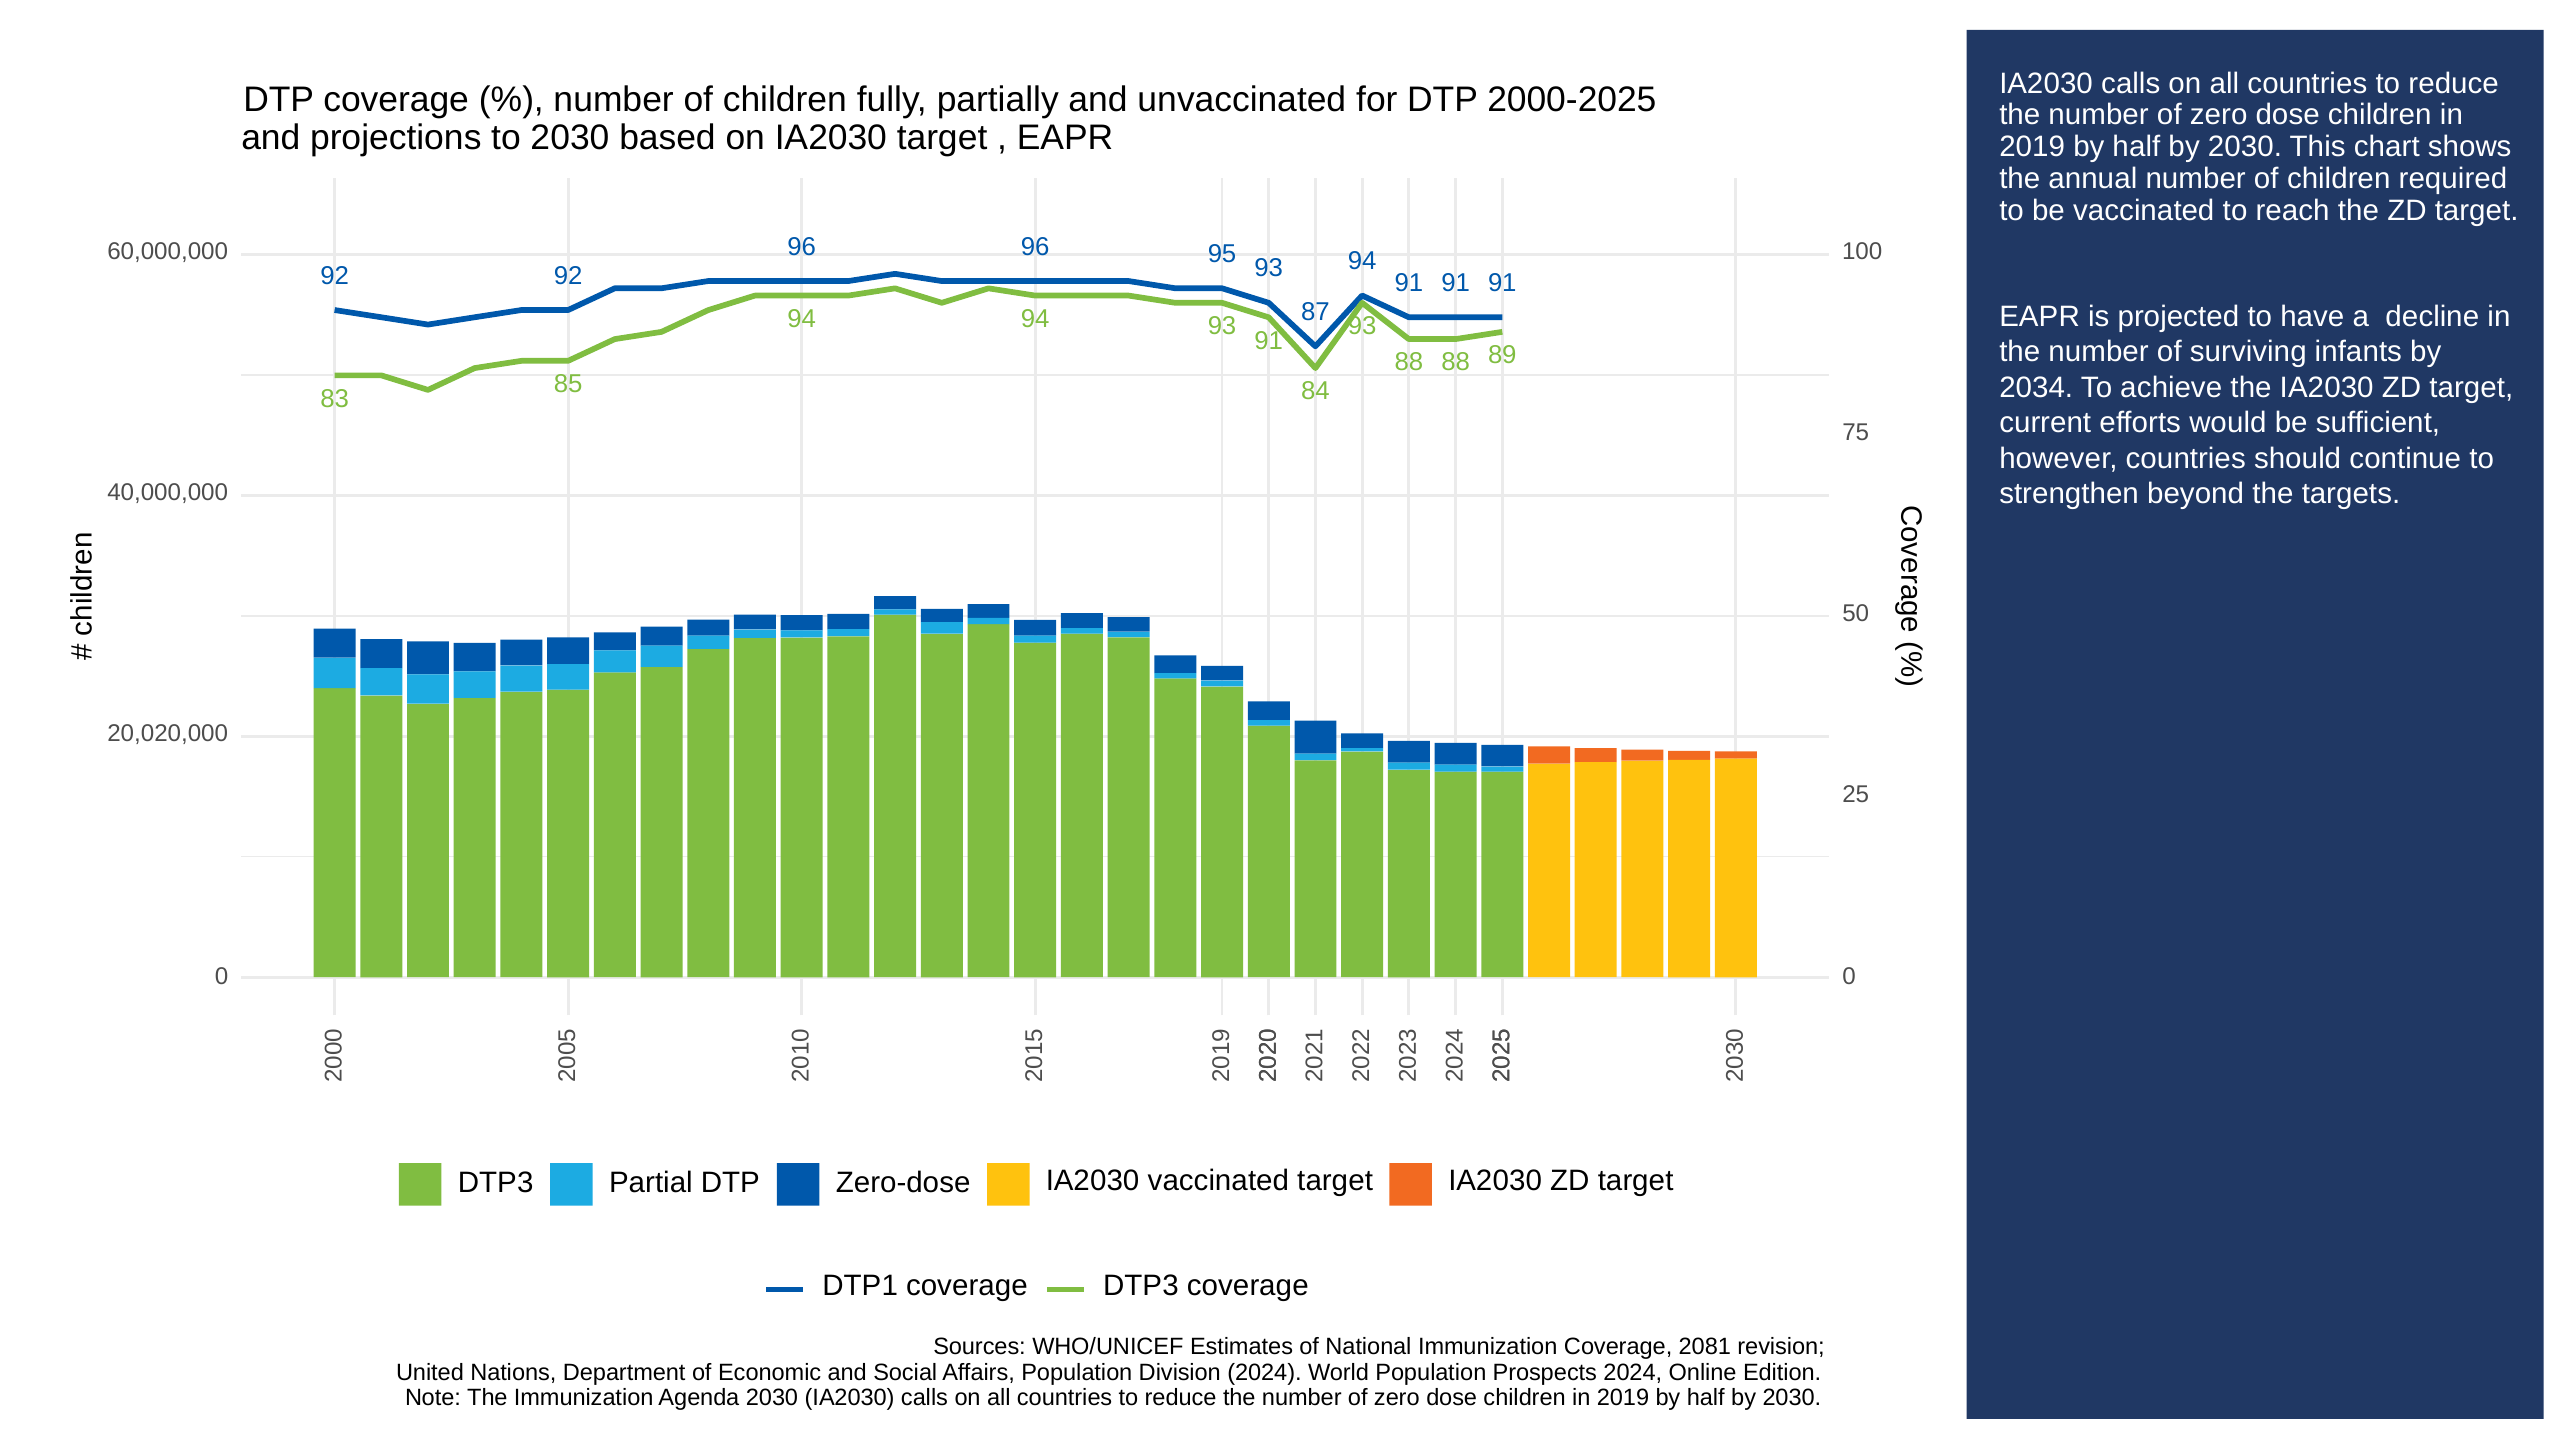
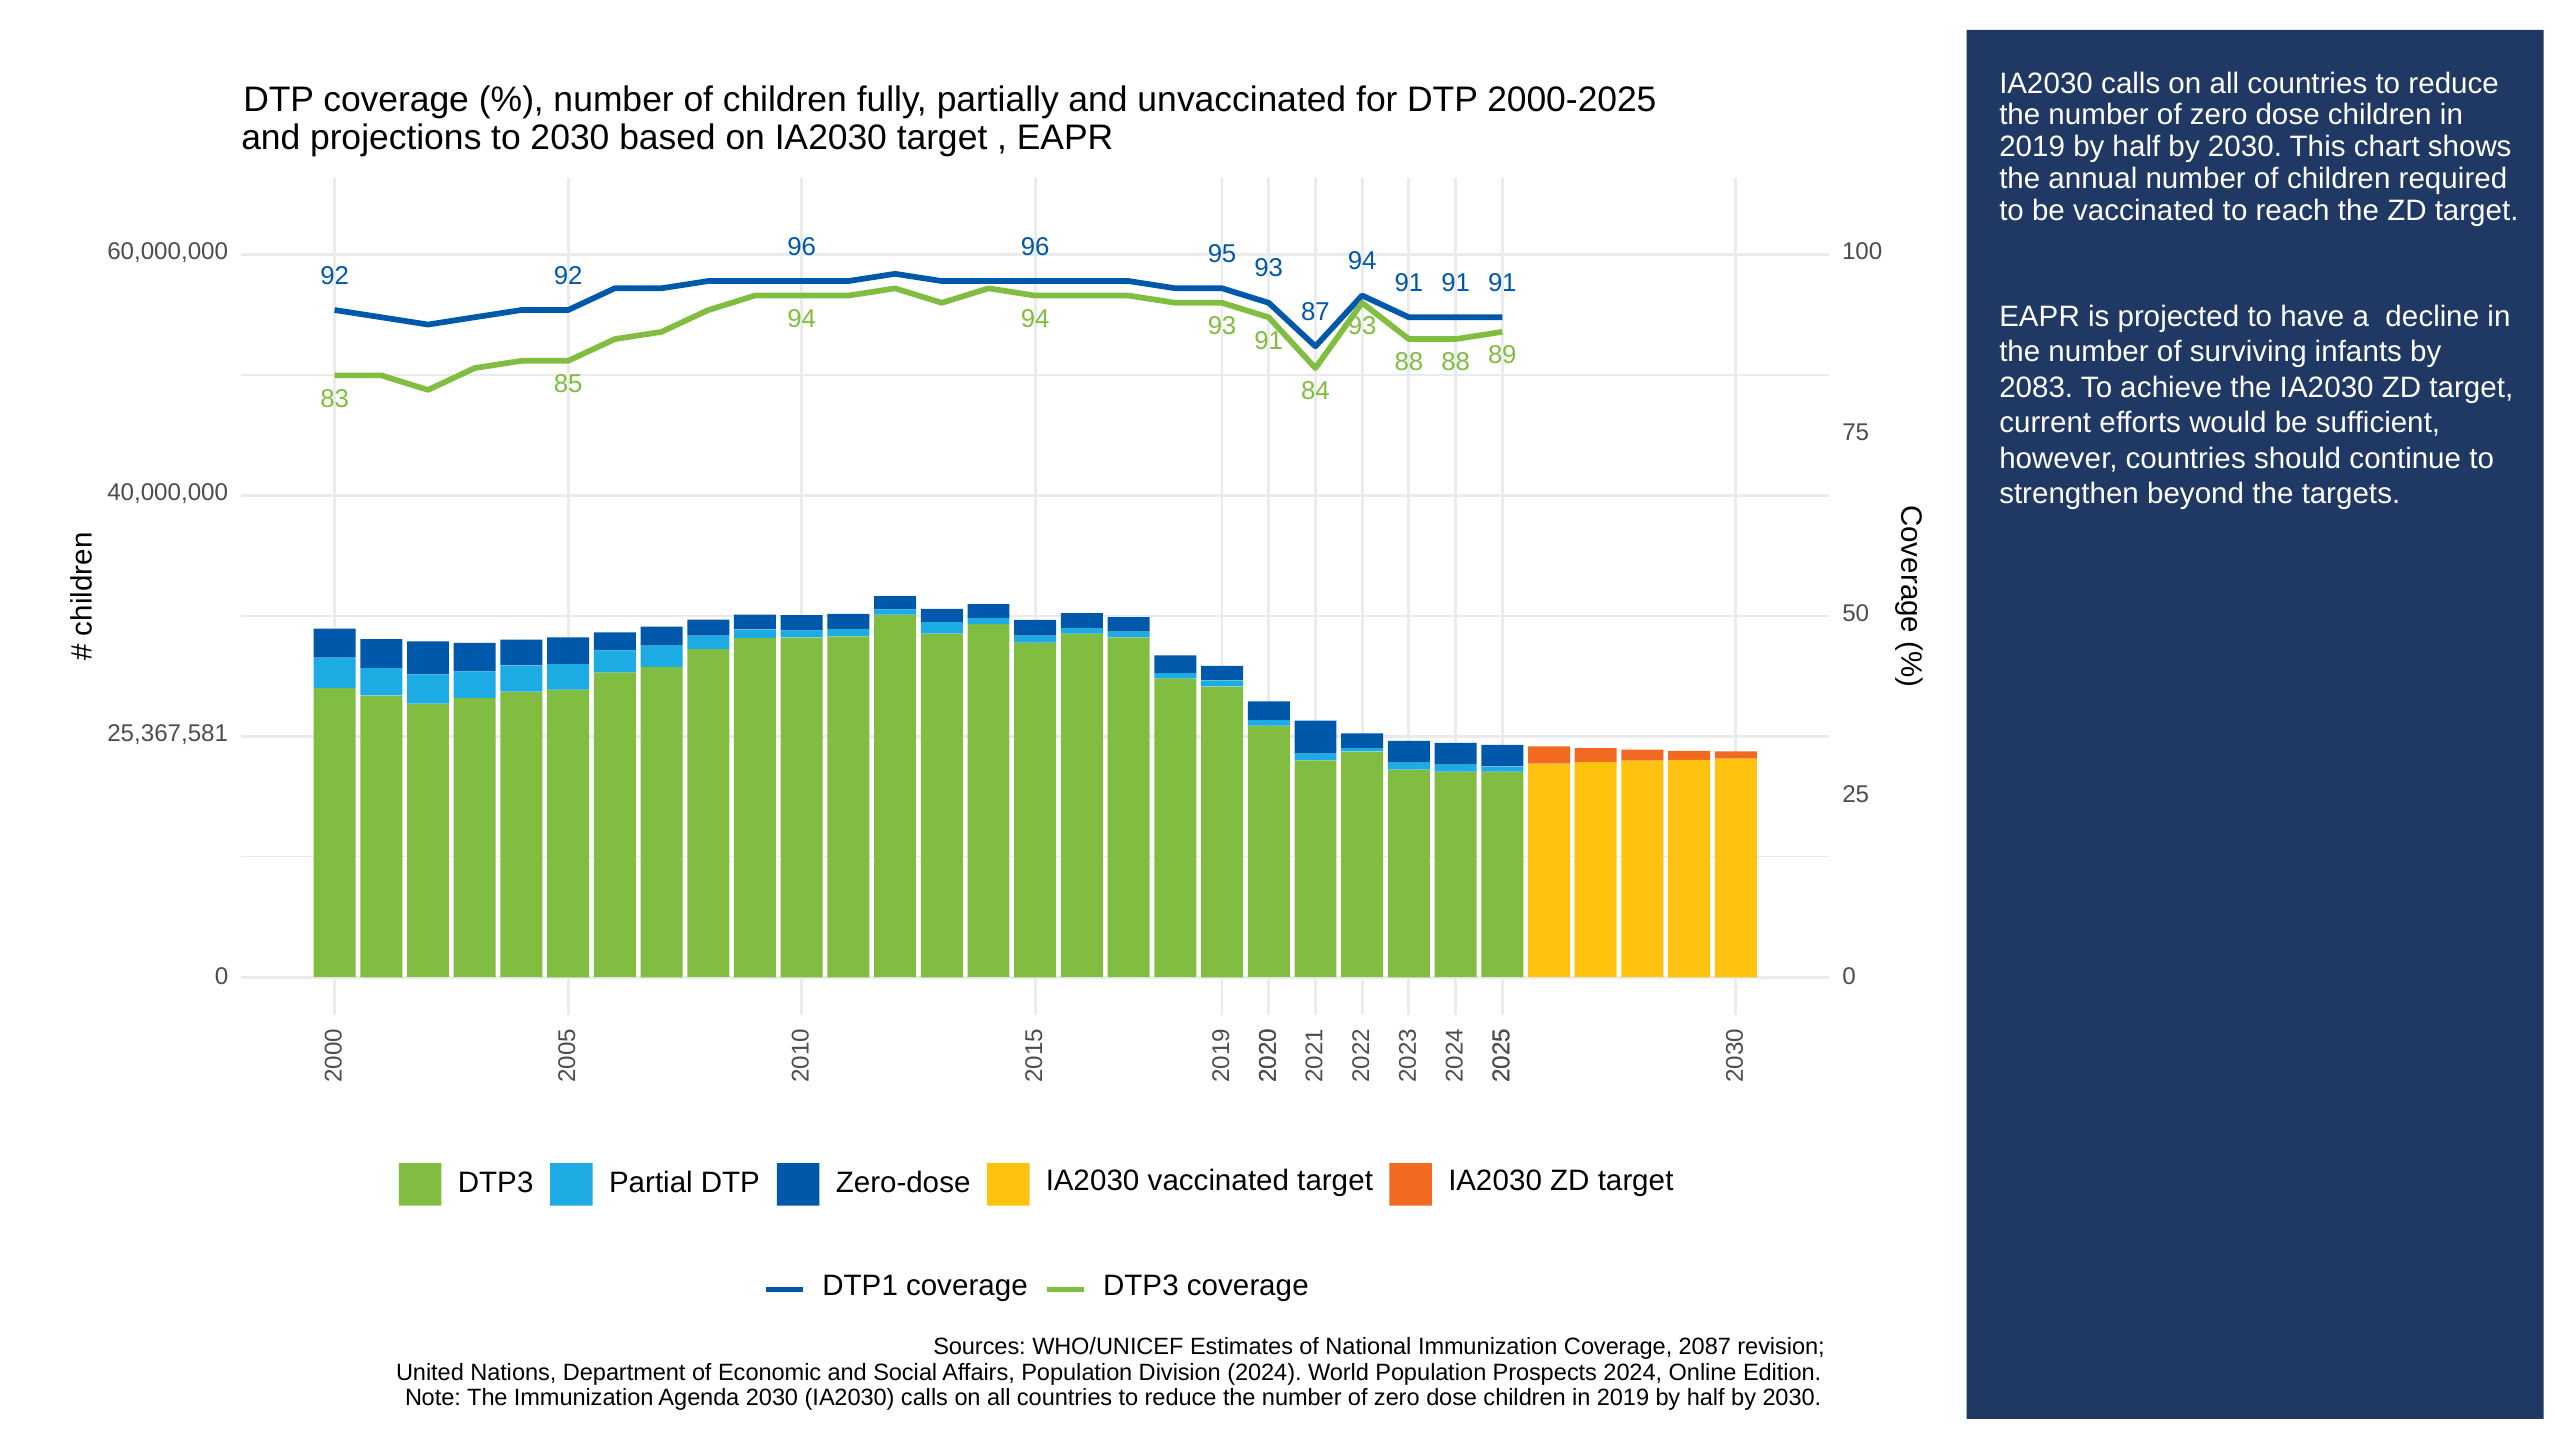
2034: 2034 -> 2083 (2036, 387)
20,020,000: 20,020,000 -> 25,367,581 (168, 734)
2081: 2081 -> 2087 (1705, 1347)
